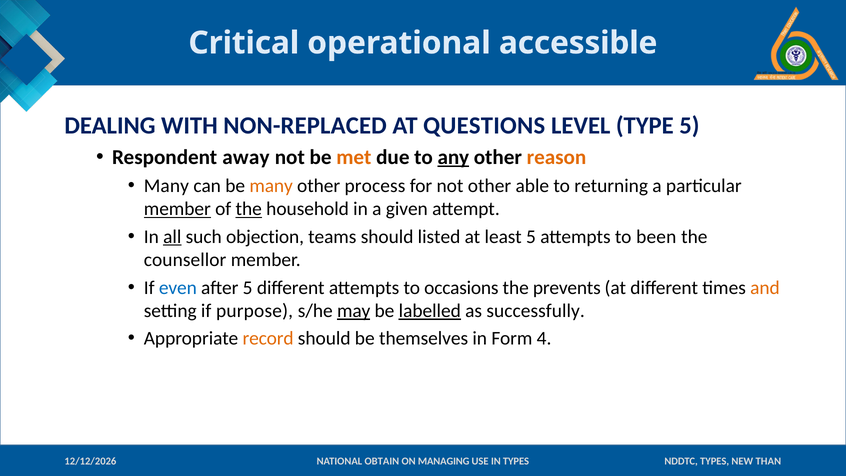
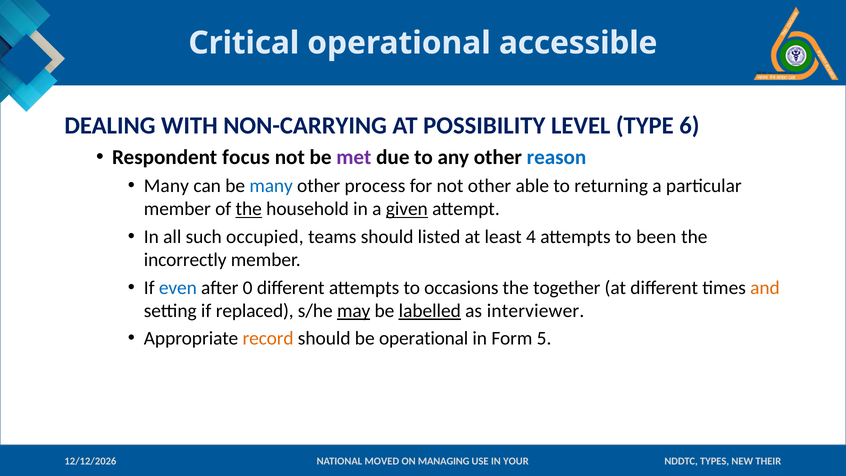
NON-REPLACED: NON-REPLACED -> NON-CARRYING (305, 126)
QUESTIONS: QUESTIONS -> POSSIBILITY (484, 126)
TYPE 5: 5 -> 6 (689, 126)
away: away -> focus (246, 157)
met colour: orange -> purple (354, 157)
any underline: present -> none (453, 157)
reason colour: orange -> blue (556, 157)
many colour: orange -> blue (271, 186)
member underline: present -> none (177, 209)
given underline: none -> present (407, 209)
all underline: present -> none (172, 237)
objection: objection -> occupied (265, 237)
least 5: 5 -> 4 (531, 237)
counsellor: counsellor -> incorrectly (185, 260)
after 5: 5 -> 0 (248, 288)
prevents: prevents -> together (567, 288)
purpose: purpose -> replaced (255, 311)
successfully: successfully -> interviewer (536, 311)
be themselves: themselves -> operational (424, 339)
4: 4 -> 5 (544, 339)
OBTAIN: OBTAIN -> MOVED (382, 461)
IN TYPES: TYPES -> YOUR (516, 461)
THAN: THAN -> THEIR (768, 461)
